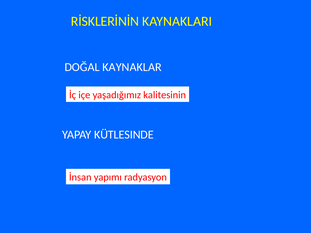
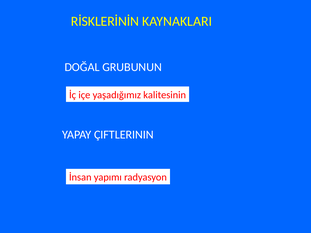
KAYNAKLAR: KAYNAKLAR -> GRUBUNUN (132, 67)
KÜTLESINDE: KÜTLESINDE -> ÇIFTLERININ (124, 135)
